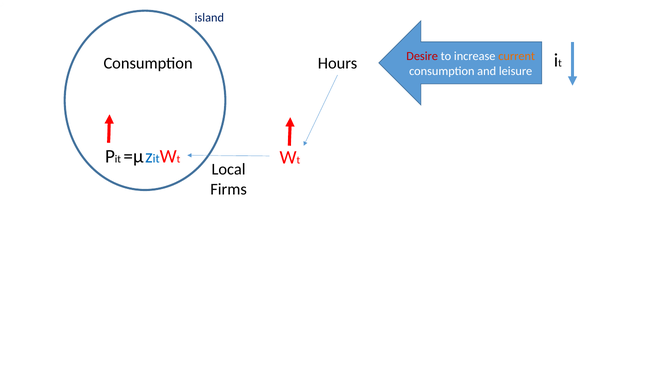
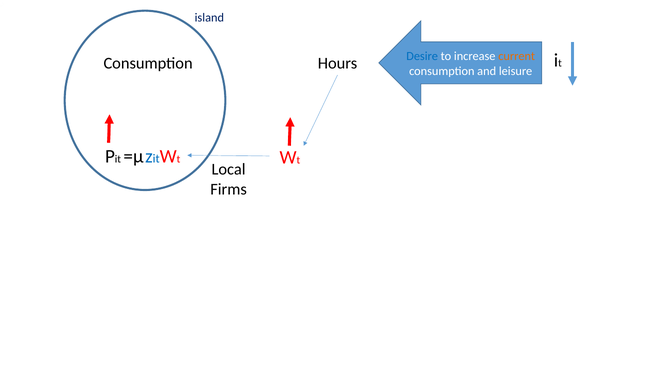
Desire colour: red -> blue (422, 56)
